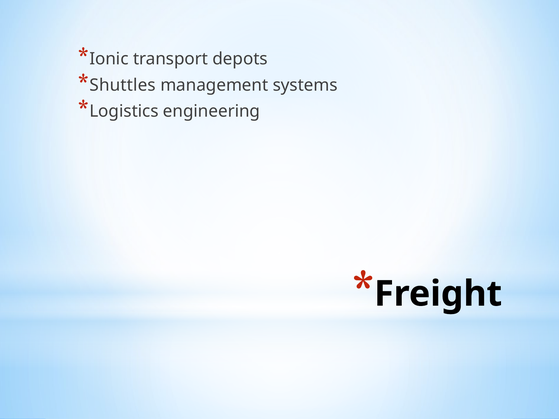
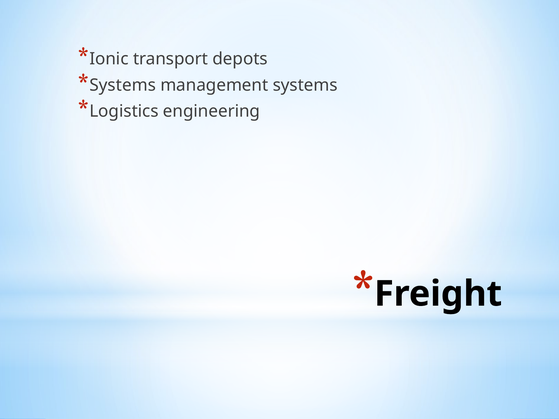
Shuttles: Shuttles -> Systems (123, 85)
